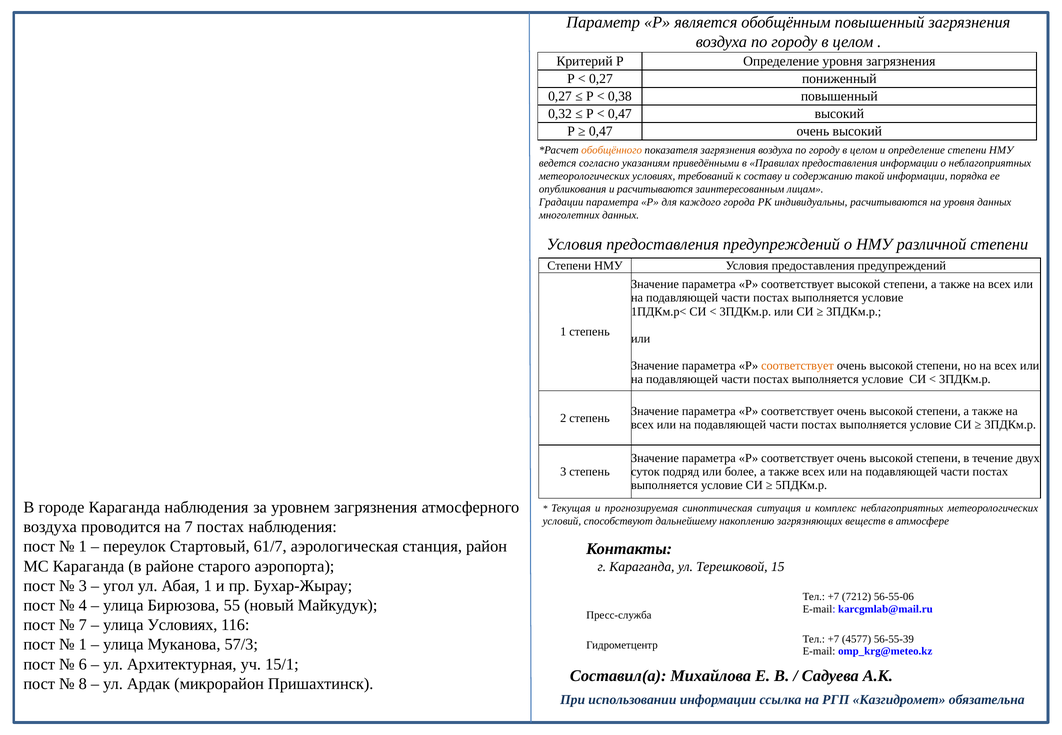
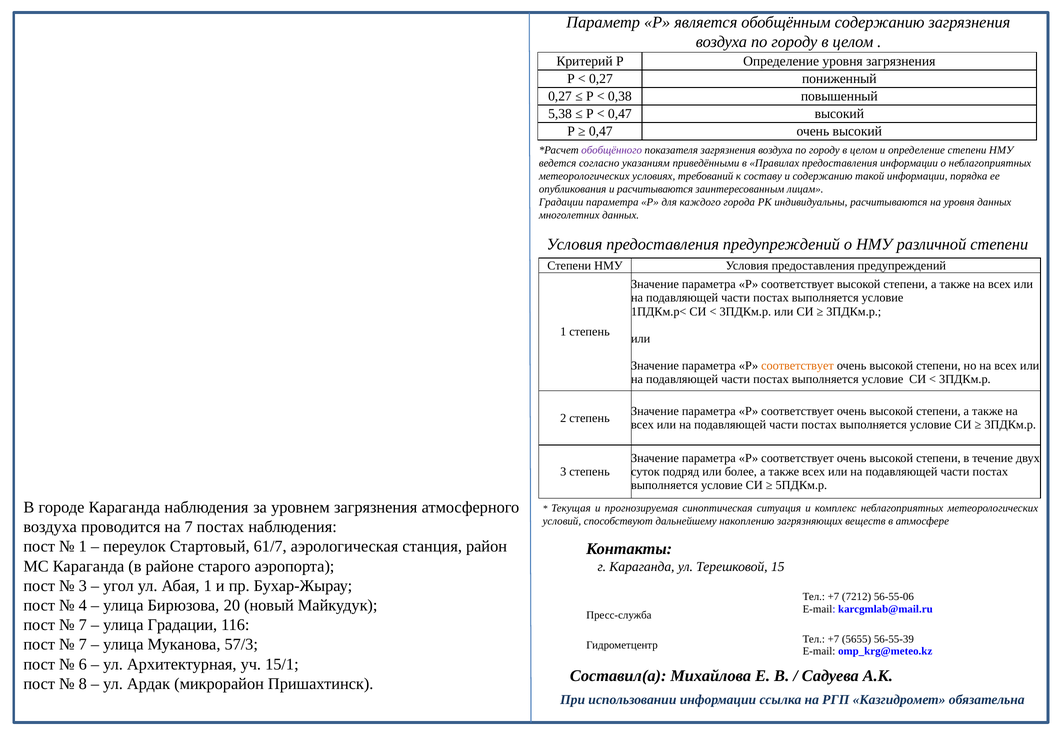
обобщённым повышенный: повышенный -> содержанию (880, 23)
0,32: 0,32 -> 5,38 (560, 114)
обобщённого colour: orange -> purple (612, 150)
55: 55 -> 20 (232, 606)
улица Условиях: Условиях -> Градации (182, 625)
4577: 4577 -> 5655 (857, 639)
1: 1 -> 7 (83, 645)
